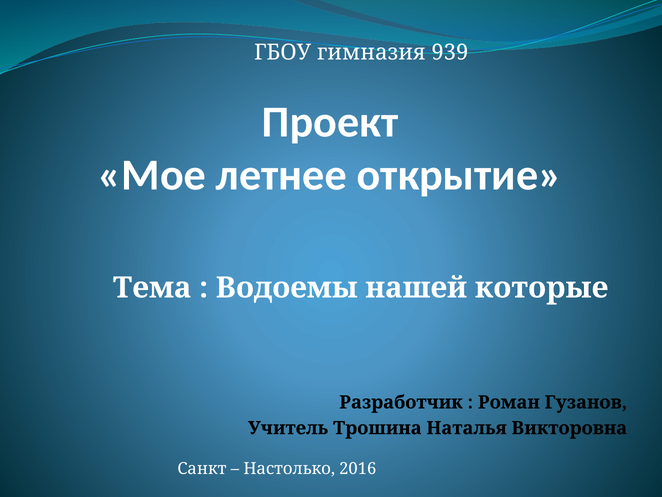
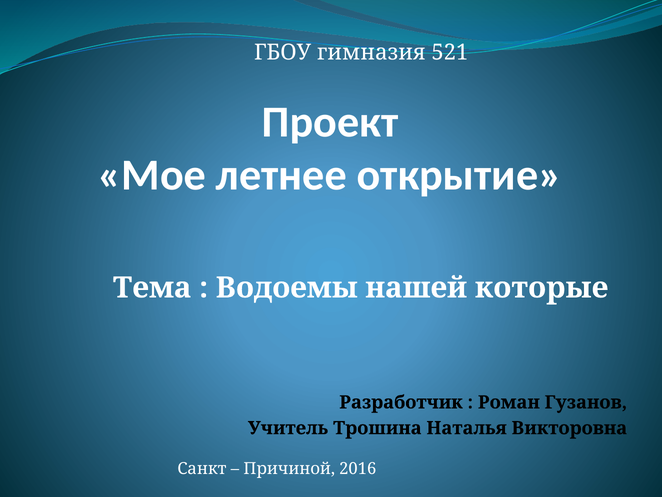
939: 939 -> 521 (450, 53)
Настолько: Настолько -> Причиной (289, 468)
